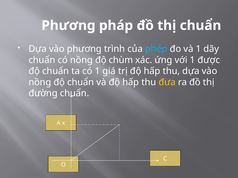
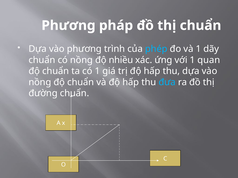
chùm: chùm -> nhiều (121, 60)
được: được -> quan (209, 60)
đưa colour: yellow -> light blue (167, 82)
